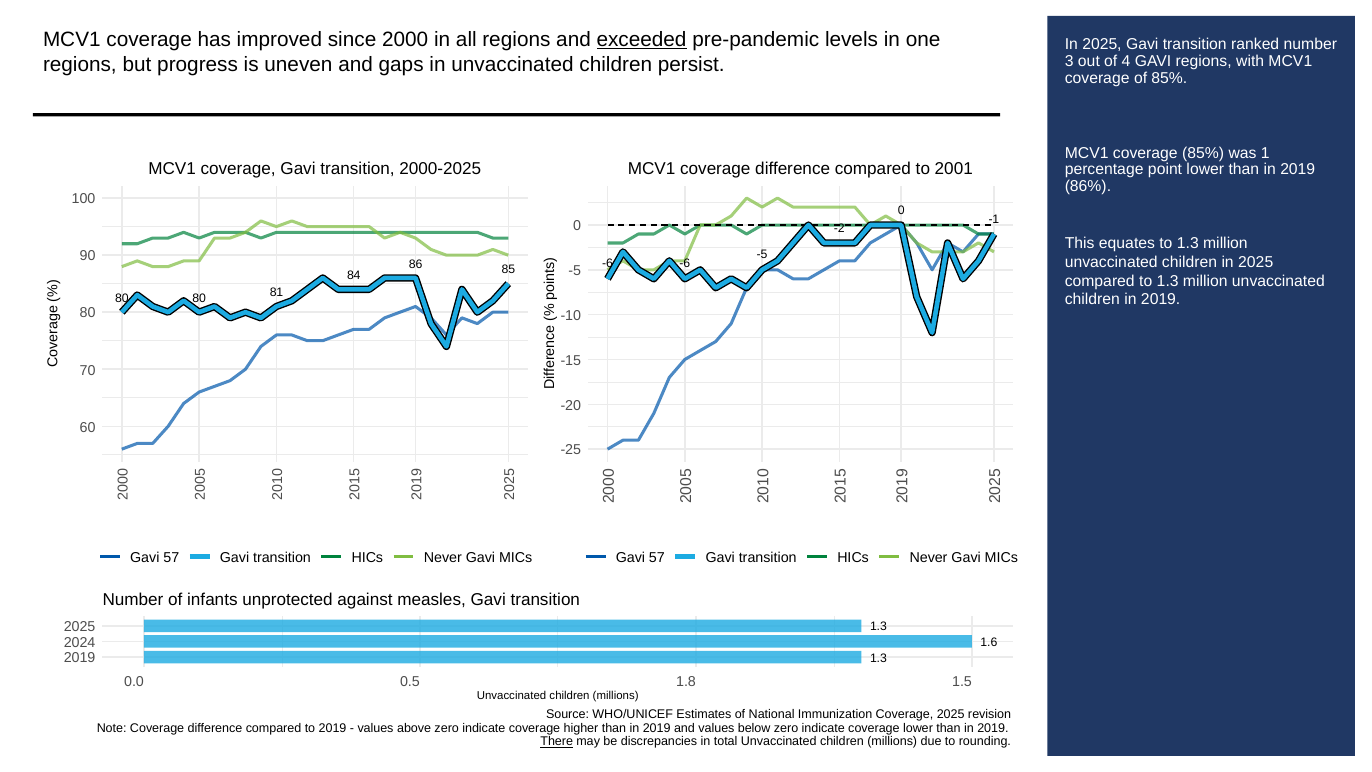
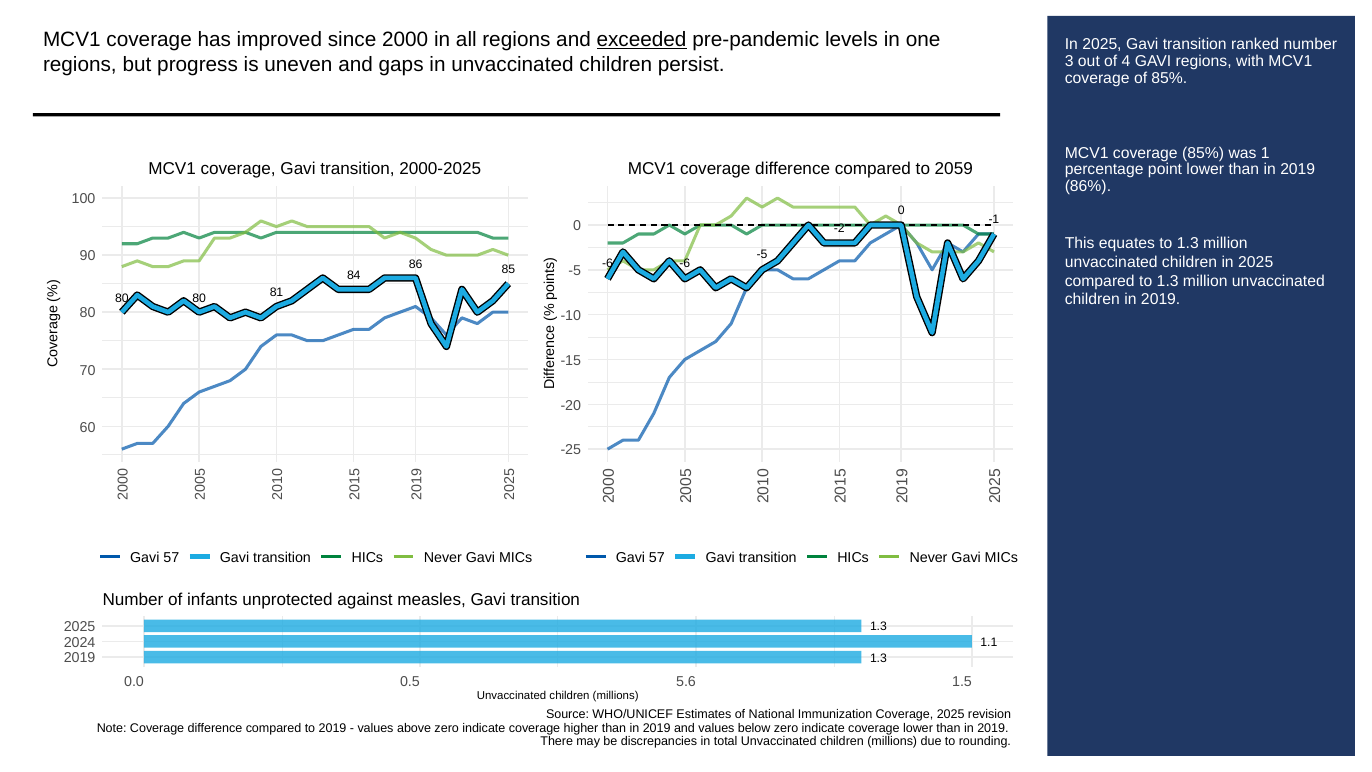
2001: 2001 -> 2059 (954, 169)
1.6: 1.6 -> 1.1 (989, 642)
1.8: 1.8 -> 5.6 (686, 681)
There underline: present -> none (557, 742)
